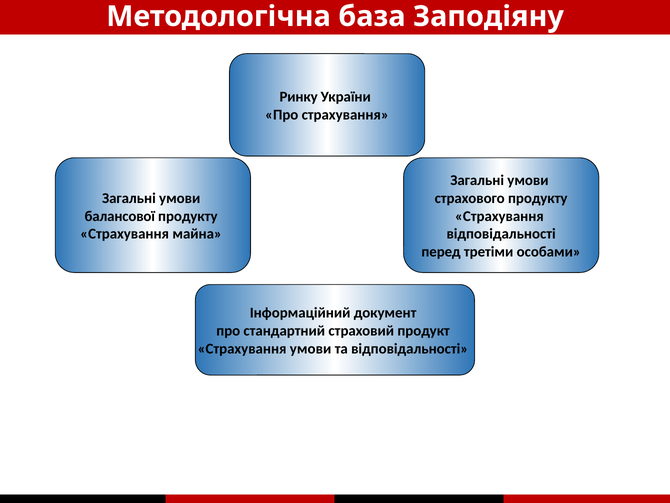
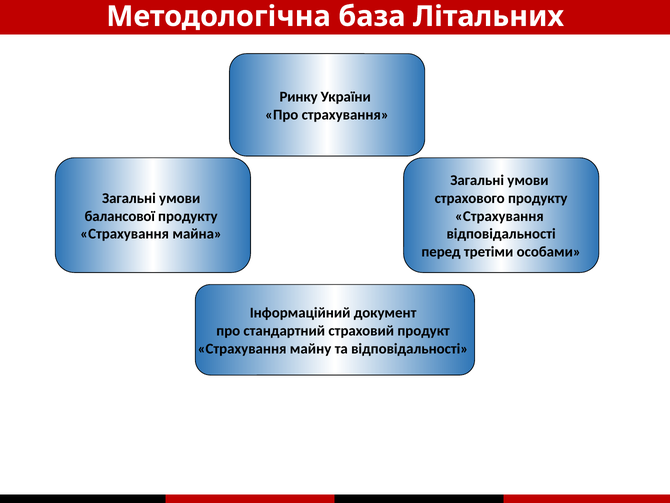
Заподіяну: Заподіяну -> Літальних (489, 16)
Страхування умови: умови -> майну (311, 348)
